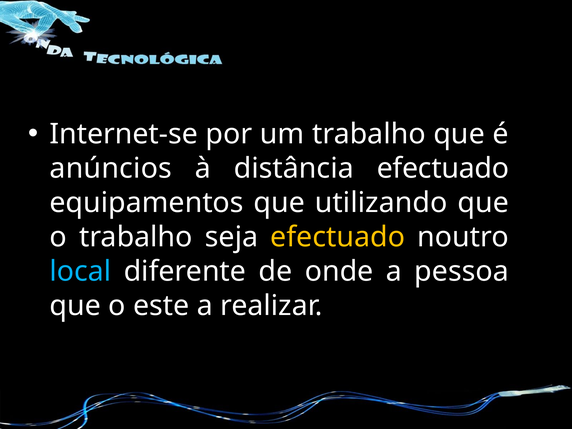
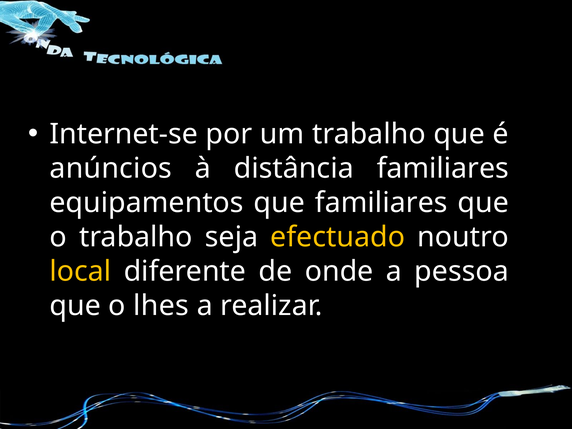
distância efectuado: efectuado -> familiares (443, 169)
que utilizando: utilizando -> familiares (381, 203)
local colour: light blue -> yellow (80, 271)
este: este -> lhes (161, 306)
